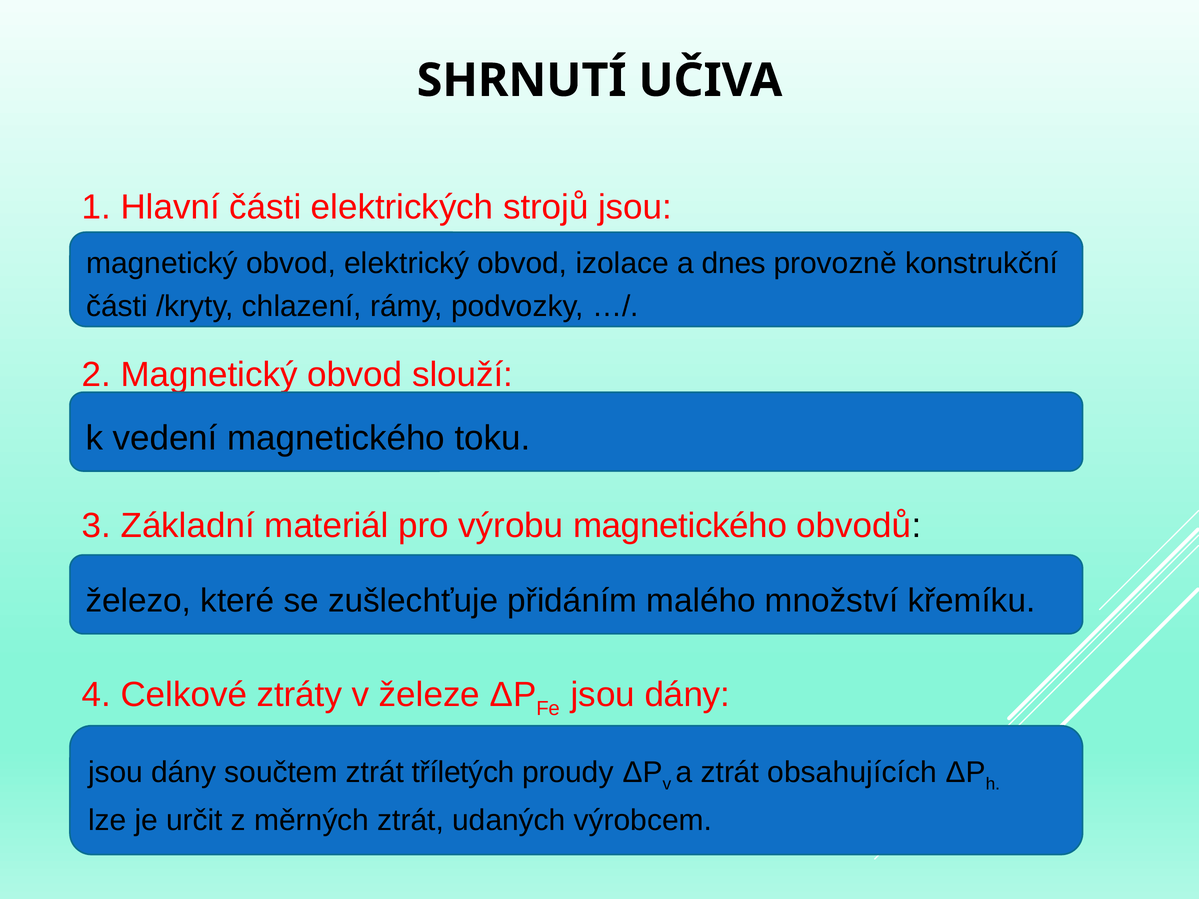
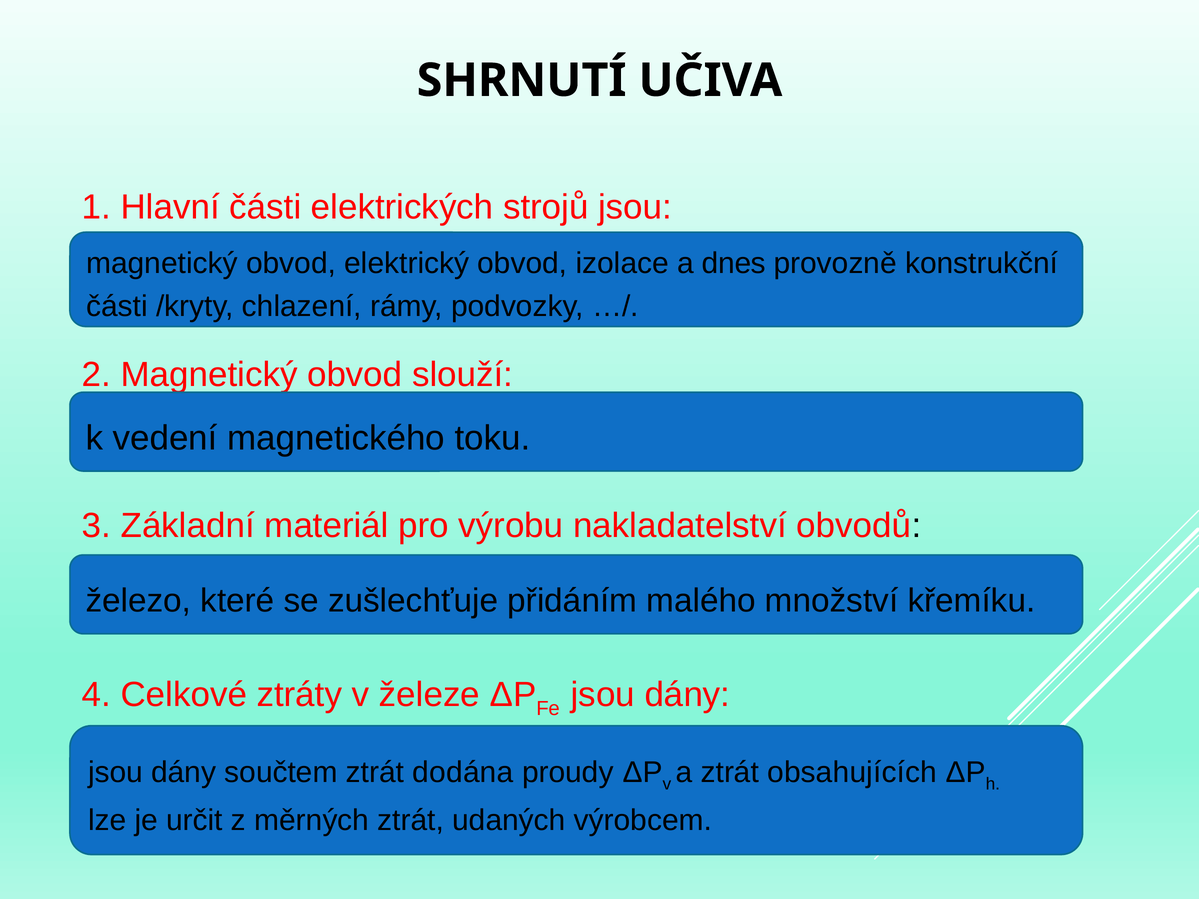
výrobu magnetického: magnetického -> nakladatelství (680, 526)
tříletých: tříletých -> dodána (463, 772)
